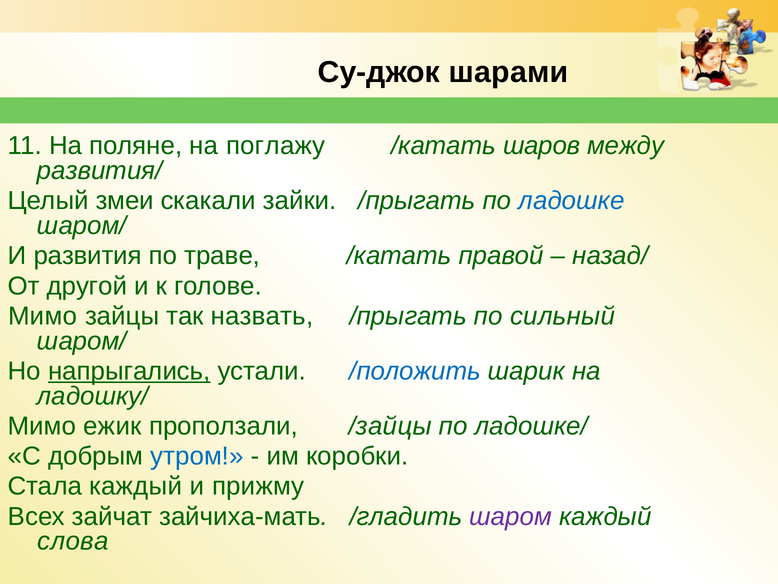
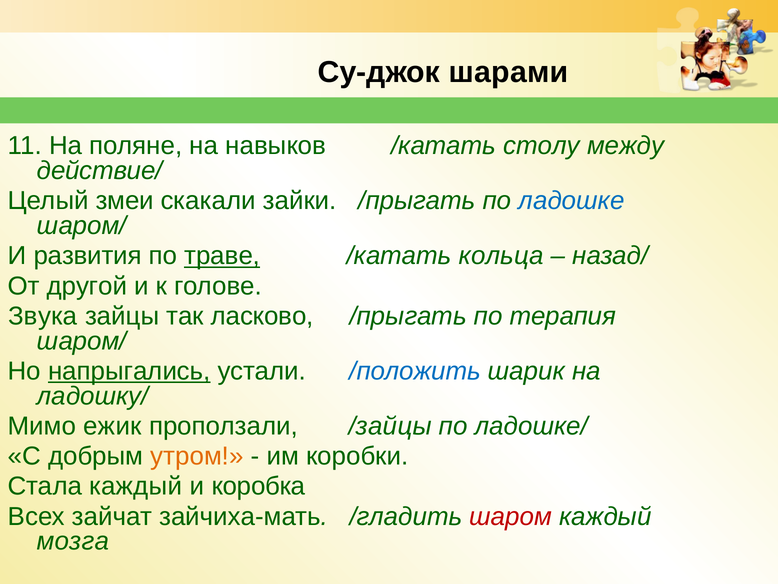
поглажу: поглажу -> навыков (276, 146)
шаров: шаров -> столу (542, 146)
развития/: развития/ -> действие/ (100, 171)
траве underline: none -> present (222, 256)
правой: правой -> кольца (501, 256)
Мимо: Мимо -> Звука (43, 316)
назвать: назвать -> ласково (262, 316)
сильный: сильный -> терапия (563, 316)
утром colour: blue -> orange (197, 456)
прижму: прижму -> коробка (258, 486)
шаром colour: purple -> red (511, 516)
слова: слова -> мозга (73, 541)
